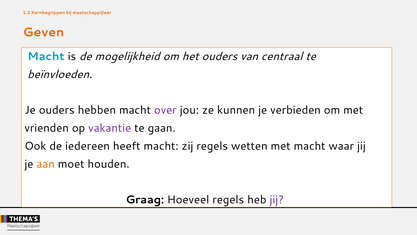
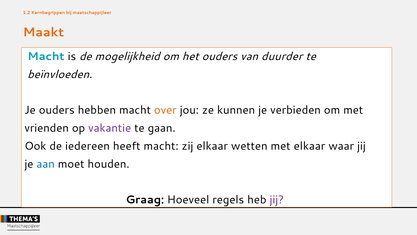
Geven: Geven -> Maakt (43, 32)
centraal: centraal -> duurder (282, 56)
over colour: purple -> orange (165, 110)
zij regels: regels -> elkaar (212, 146)
met macht: macht -> elkaar (310, 146)
aan colour: orange -> blue (46, 164)
